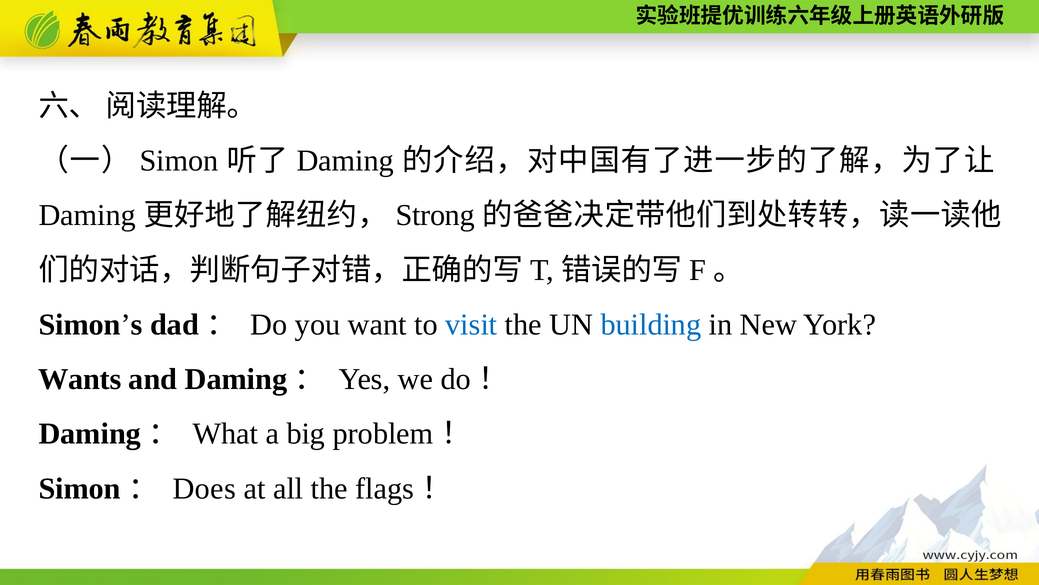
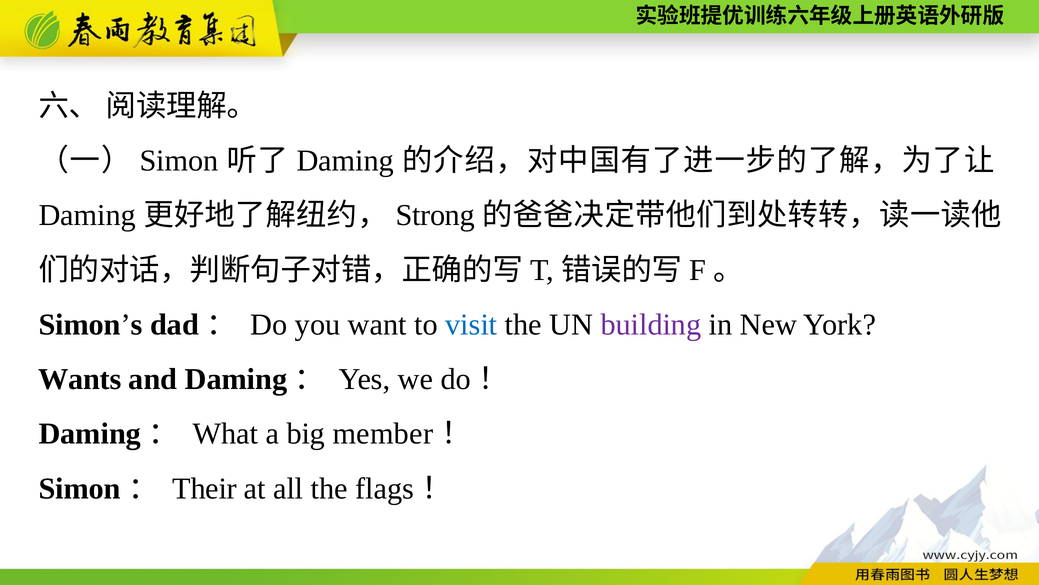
building colour: blue -> purple (651, 324)
problem: problem -> member (383, 434)
Does: Does -> Their (205, 488)
